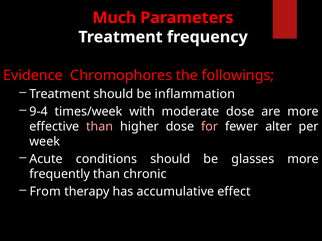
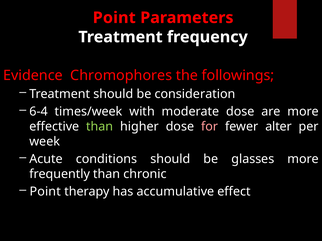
Much: Much -> Point (114, 18)
inflammation: inflammation -> consideration (195, 94)
9-4: 9-4 -> 6-4 (39, 112)
than colour: pink -> light green (100, 127)
From: From -> Point (45, 192)
